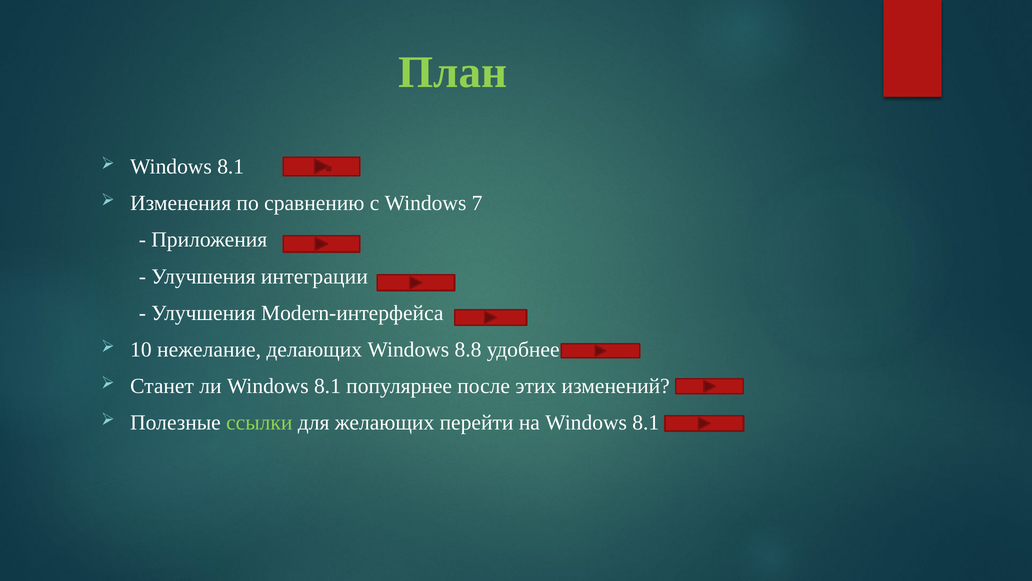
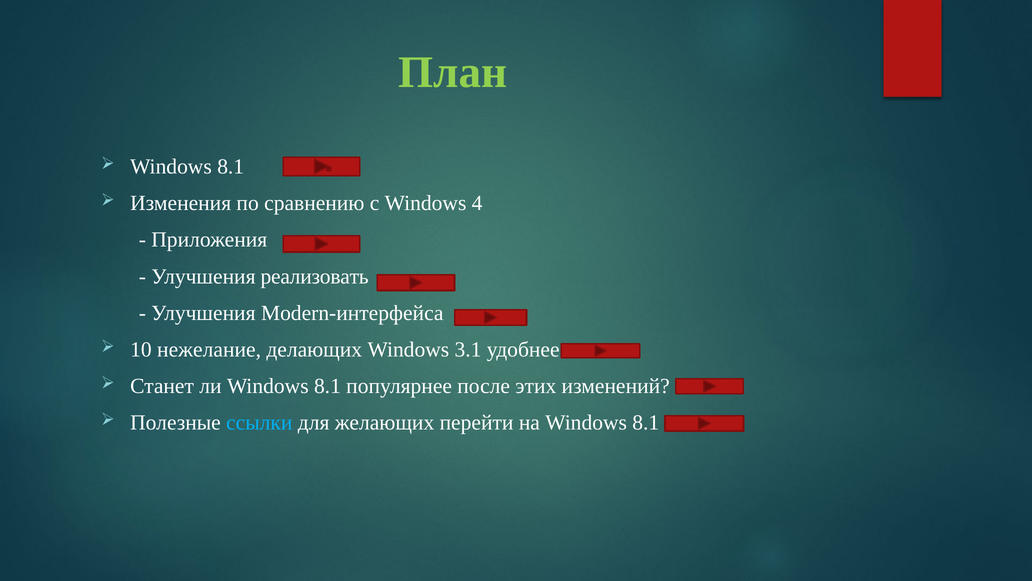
7: 7 -> 4 (477, 203)
интеграции: интеграции -> реализовать (315, 276)
8.8: 8.8 -> 3.1 (468, 349)
ссылки colour: light green -> light blue (259, 422)
